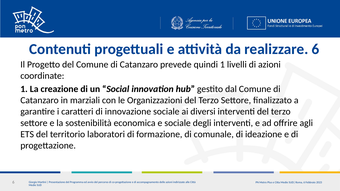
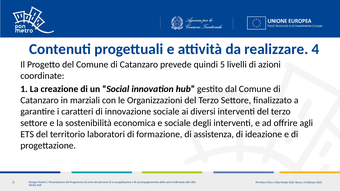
realizzare 6: 6 -> 4 (316, 49)
quindi 1: 1 -> 5 (222, 64)
comunale: comunale -> assistenza (214, 134)
